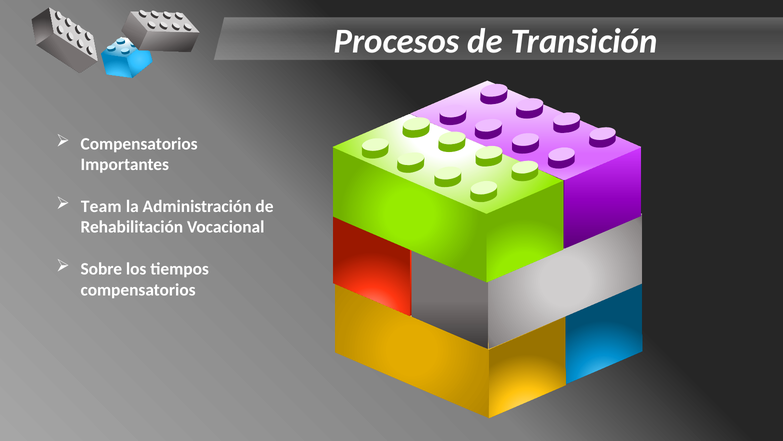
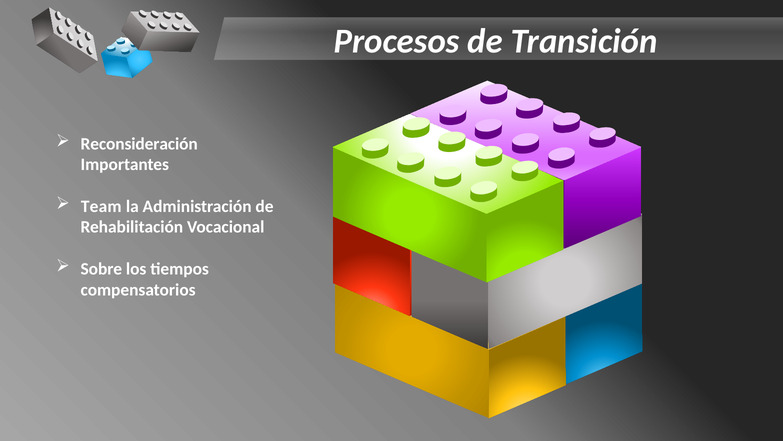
Compensatorios: Compensatorios -> Reconsideración (139, 144)
